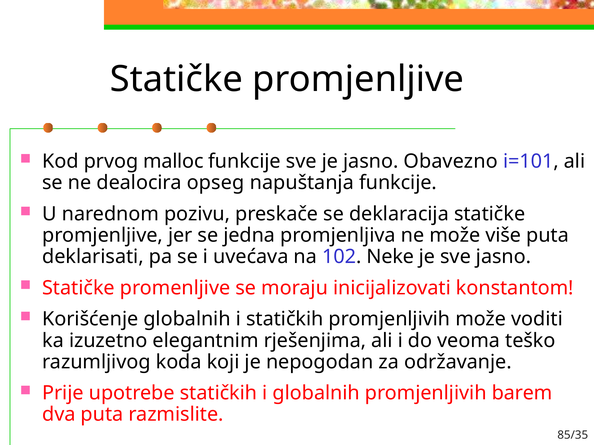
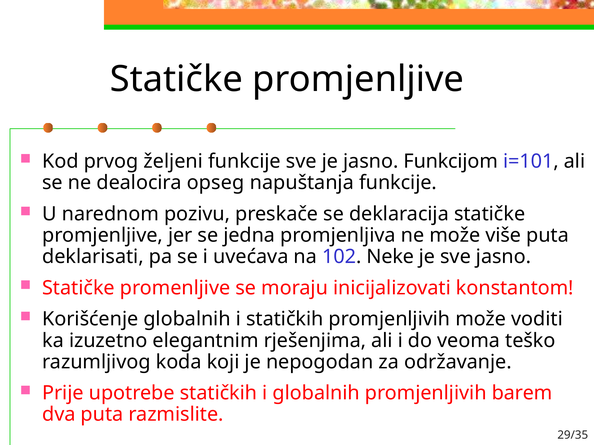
malloc: malloc -> željeni (173, 162)
Obavezno: Obavezno -> Funkcijom (451, 162)
85/35: 85/35 -> 29/35 (573, 436)
